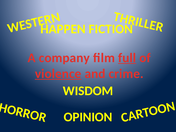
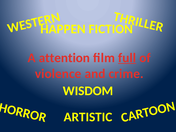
company: company -> attention (64, 58)
violence underline: present -> none (58, 74)
OPINION: OPINION -> ARTISTIC (88, 117)
